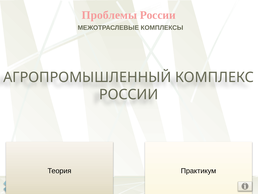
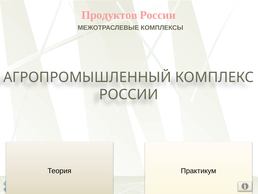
Проблемы: Проблемы -> Продуктов (109, 15)
